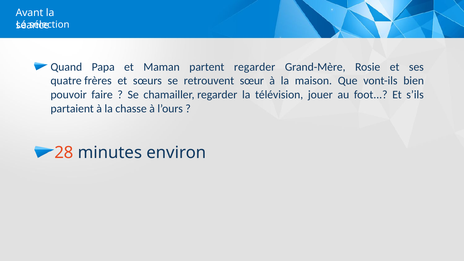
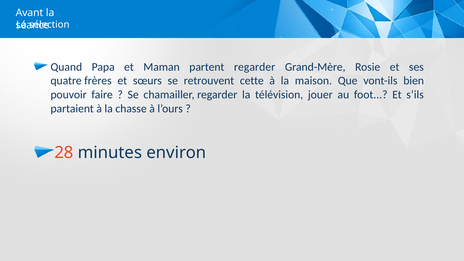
sœur: sœur -> cette (252, 81)
